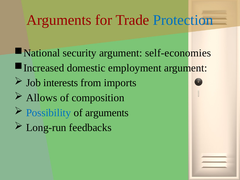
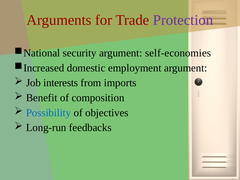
Protection colour: blue -> purple (183, 20)
Allows: Allows -> Benefit (42, 98)
of arguments: arguments -> objectives (107, 113)
